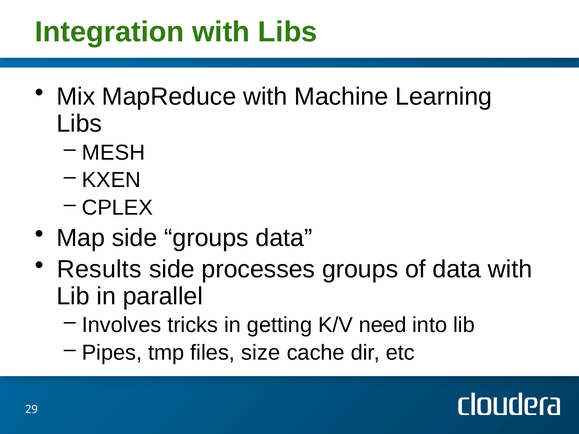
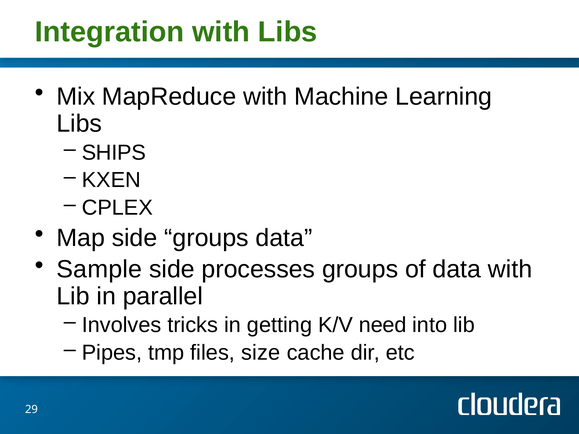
MESH: MESH -> SHIPS (114, 153)
Results: Results -> Sample (99, 270)
